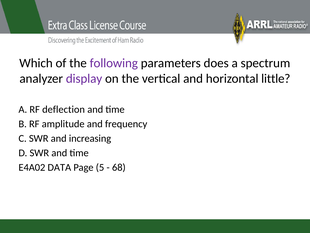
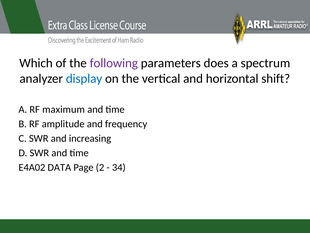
display colour: purple -> blue (84, 78)
little: little -> shift (276, 78)
deflection: deflection -> maximum (64, 109)
5: 5 -> 2 (100, 167)
68: 68 -> 34 (119, 167)
